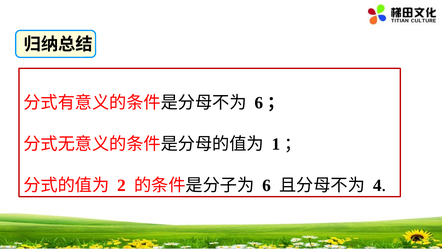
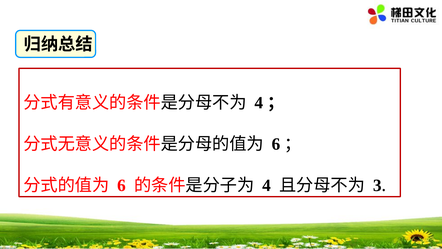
6: 6 -> 4 (259, 103)
1: 1 -> 6 (276, 144)
2: 2 -> 6 (121, 185)
6: 6 -> 4 (267, 185)
4: 4 -> 3 (377, 185)
